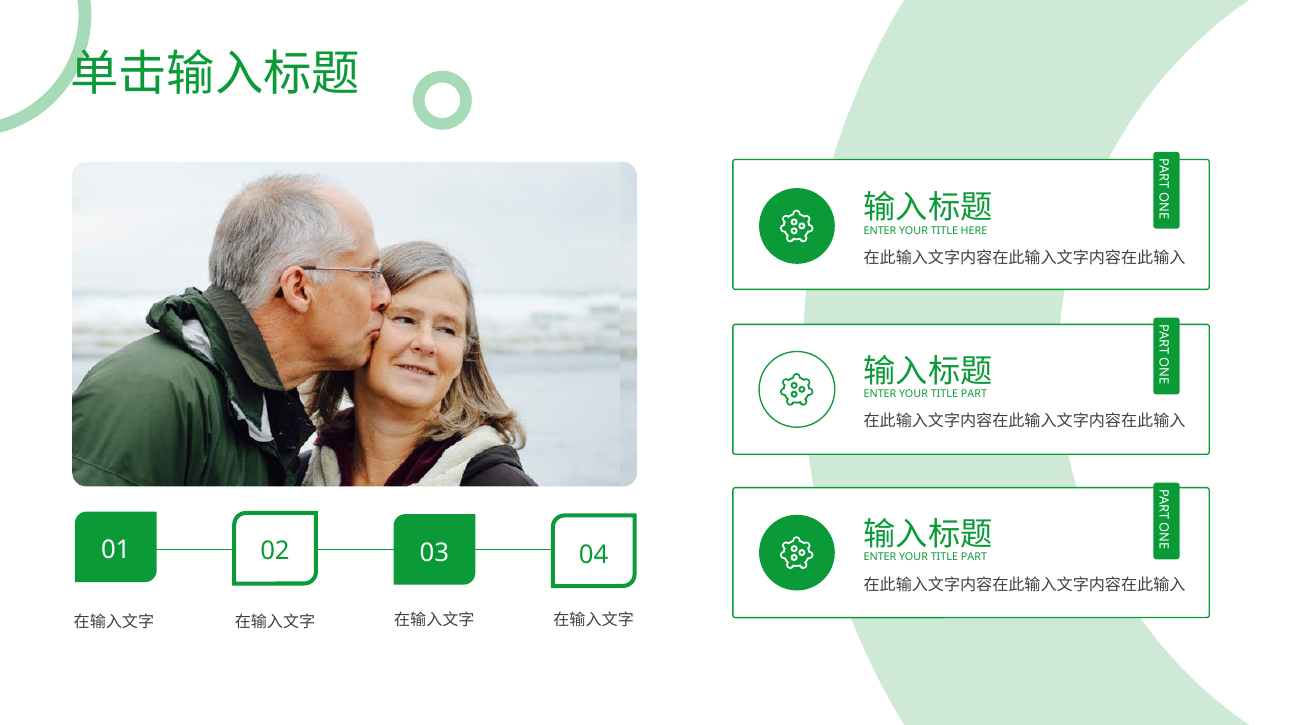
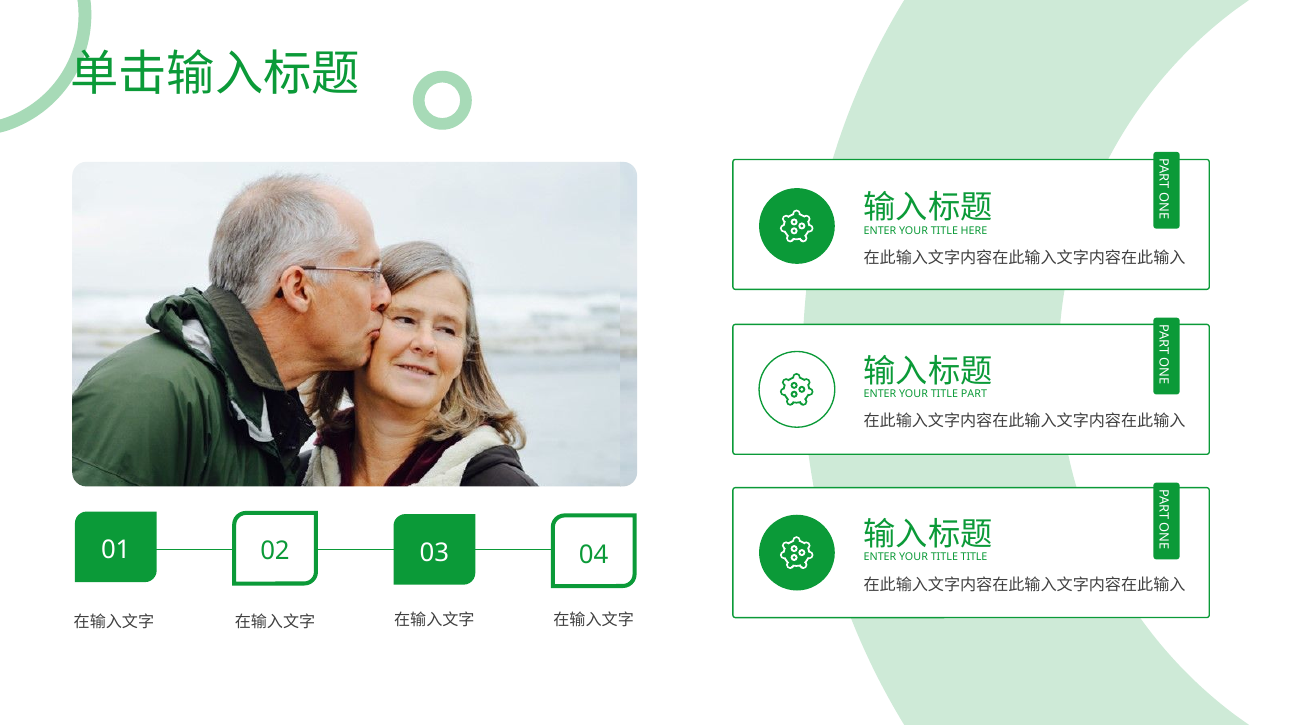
PART: PART -> TITLE (974, 557)
